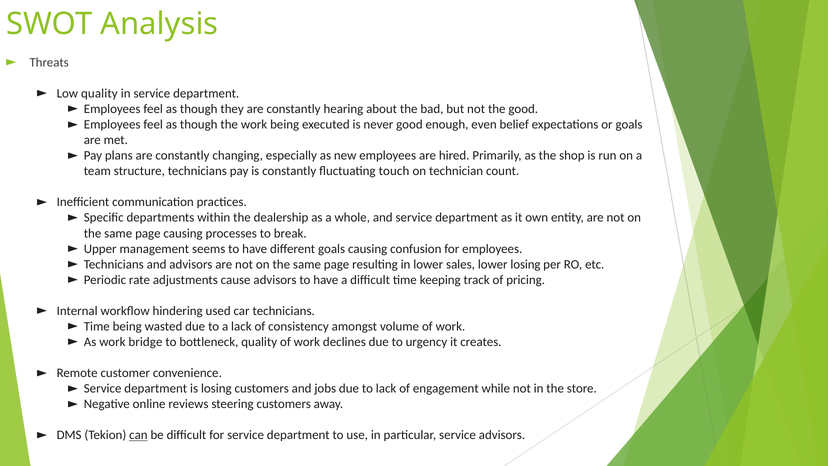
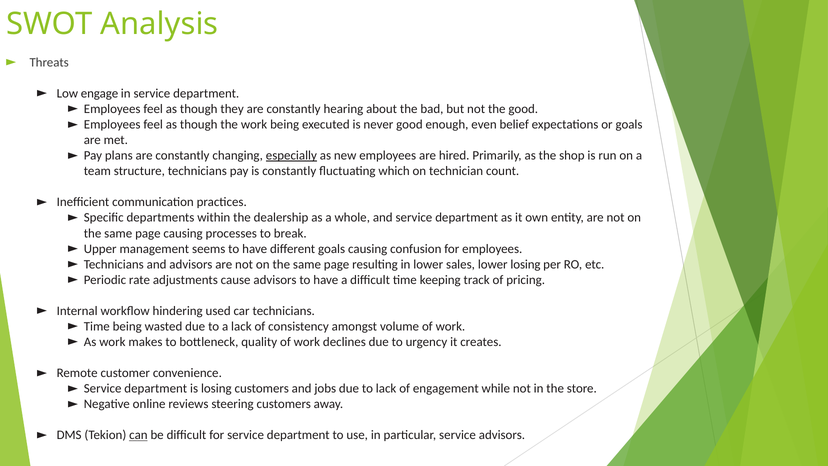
Low quality: quality -> engage (100, 93)
especially underline: none -> present (291, 155)
touch: touch -> which (394, 171)
bridge: bridge -> makes (145, 342)
